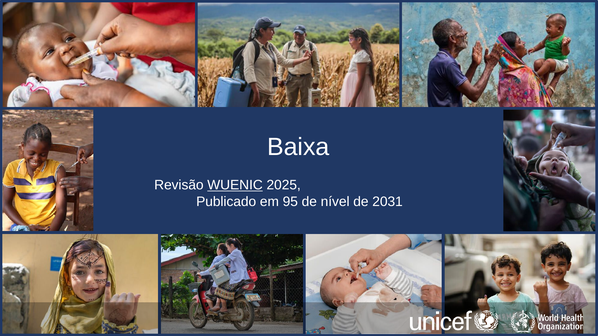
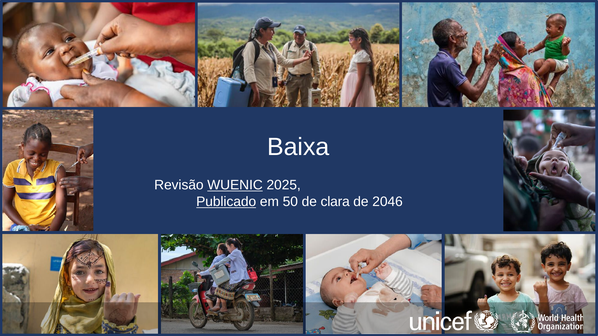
Publicado underline: none -> present (226, 202)
95: 95 -> 50 (290, 202)
nível: nível -> clara (335, 202)
2031: 2031 -> 2046 (388, 202)
